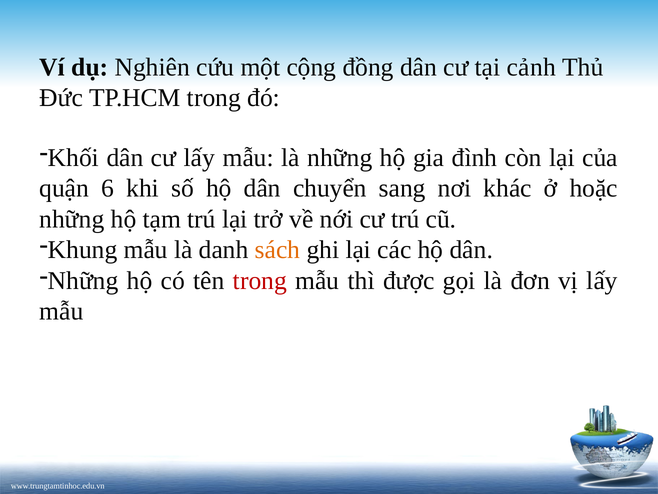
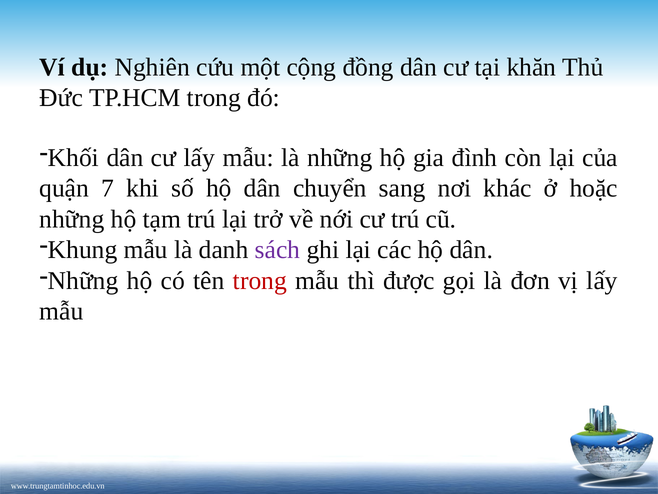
cảnh: cảnh -> khăn (531, 67)
6: 6 -> 7 (108, 188)
sách colour: orange -> purple (278, 250)
